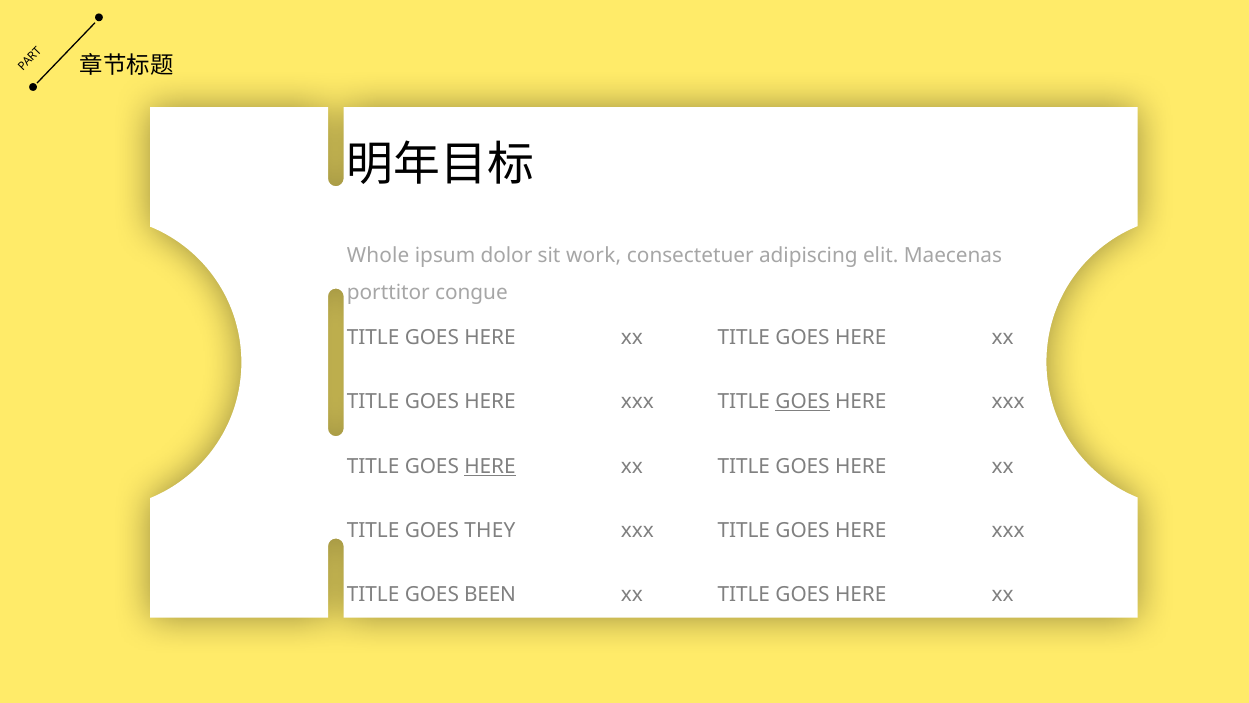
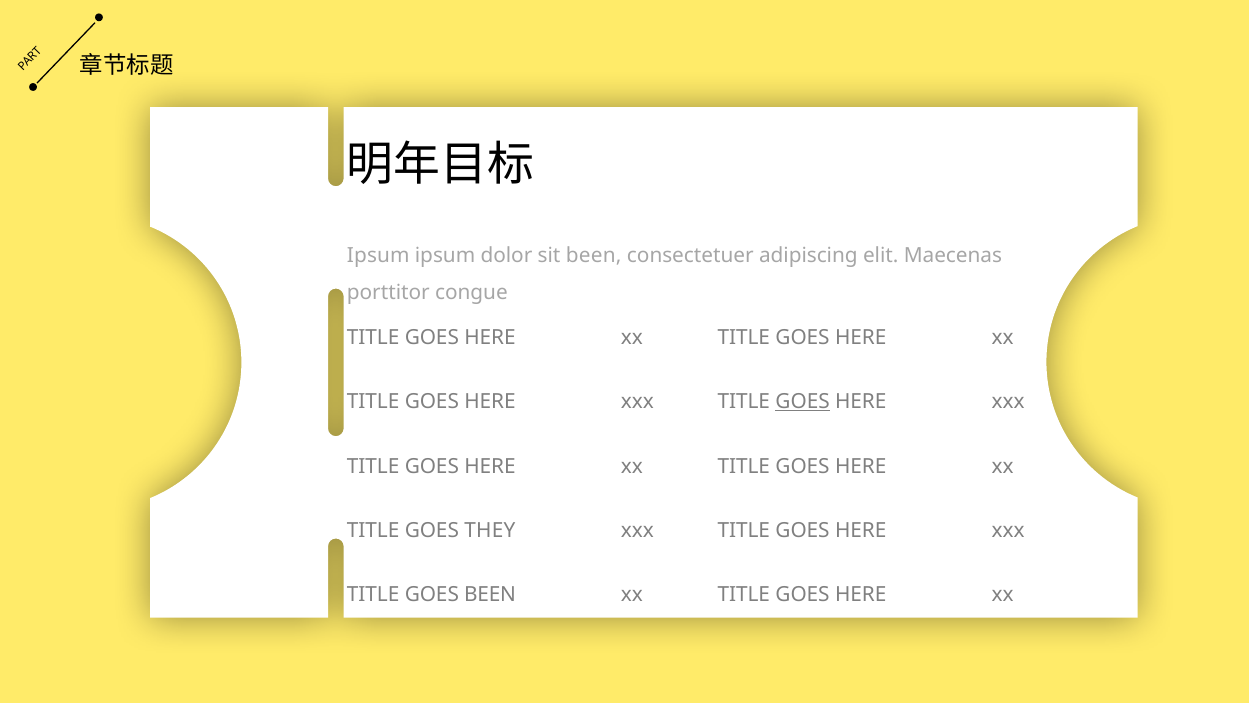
Whole: Whole -> Ipsum (378, 255)
sit work: work -> been (594, 255)
HERE underline: present -> none (490, 466)
